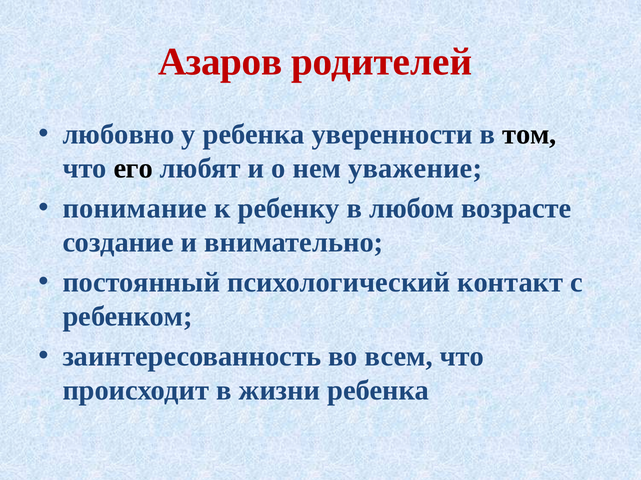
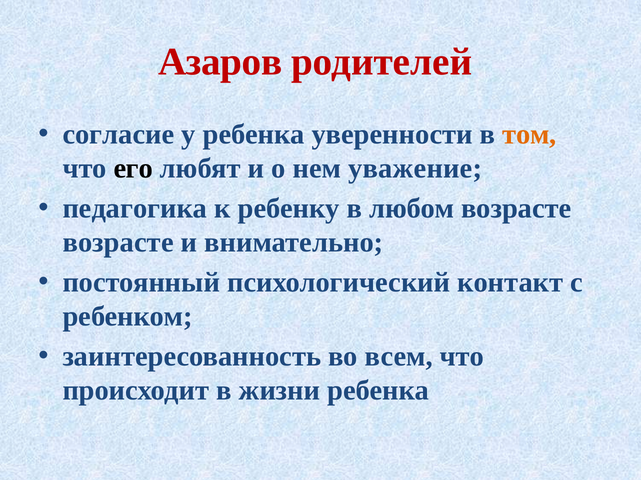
любовно: любовно -> согласие (118, 134)
том colour: black -> orange (529, 134)
понимание: понимание -> педагогика (135, 209)
создание: создание -> возрасте (118, 243)
